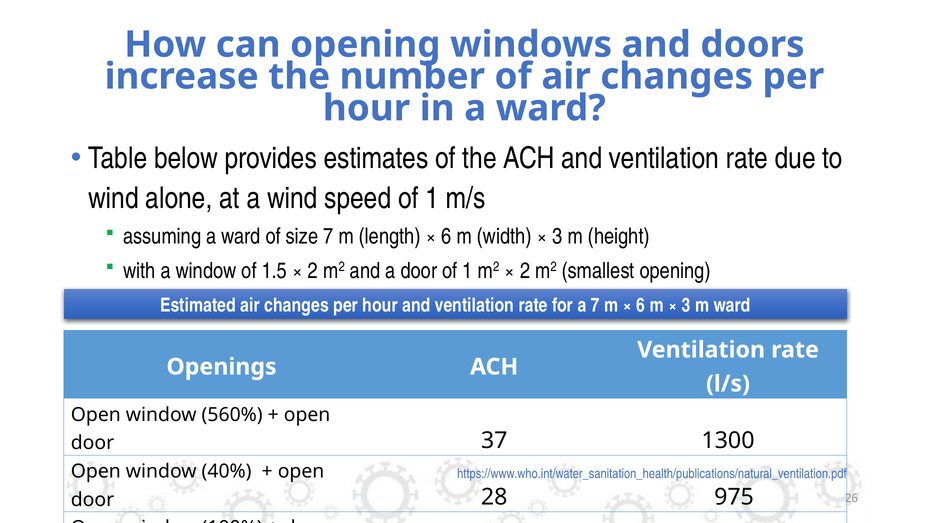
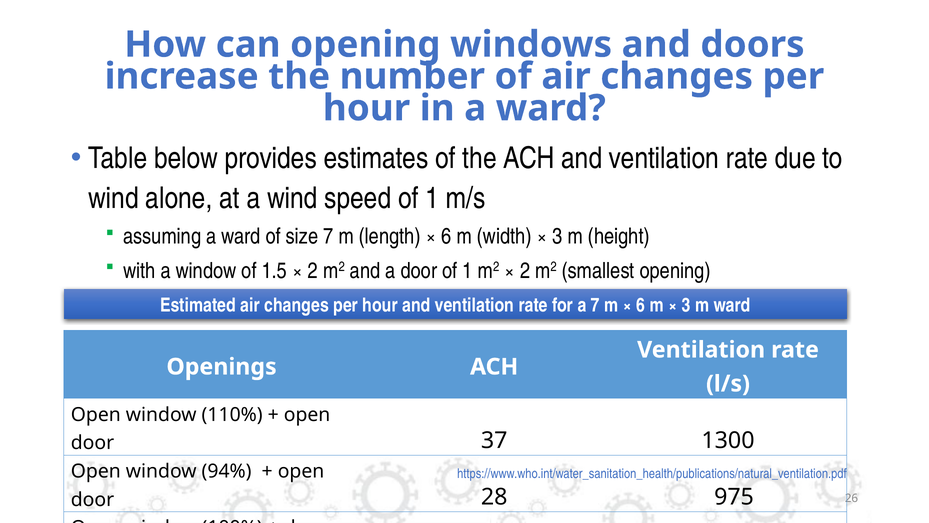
560%: 560% -> 110% (232, 414)
40%: 40% -> 94% (227, 471)
